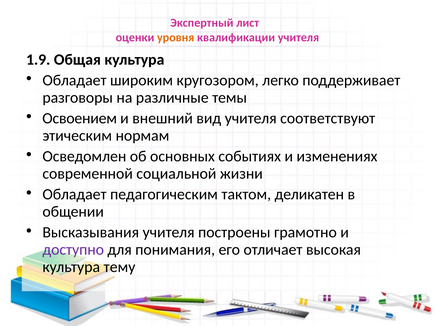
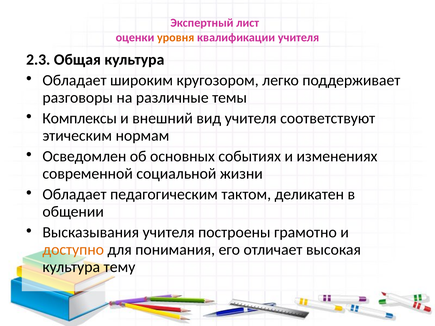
1.9: 1.9 -> 2.3 (38, 60)
Освоением: Освоением -> Комплексы (80, 118)
доступно colour: purple -> orange (73, 250)
